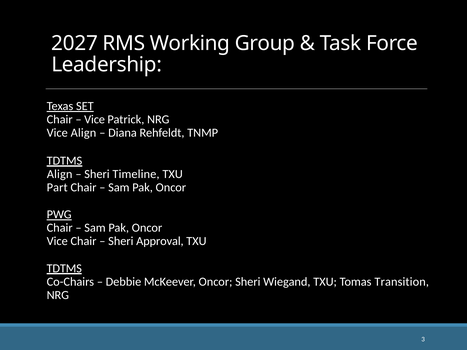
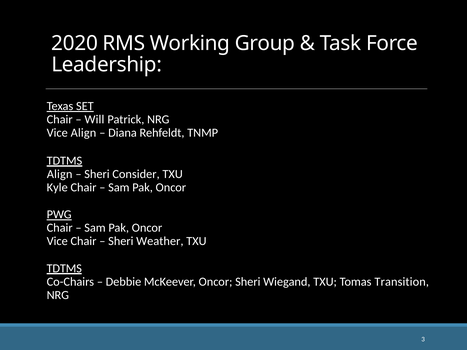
2027: 2027 -> 2020 (75, 43)
Vice: Vice -> Will (94, 120)
Timeline: Timeline -> Consider (136, 174)
Part: Part -> Kyle (57, 187)
Approval: Approval -> Weather (160, 241)
